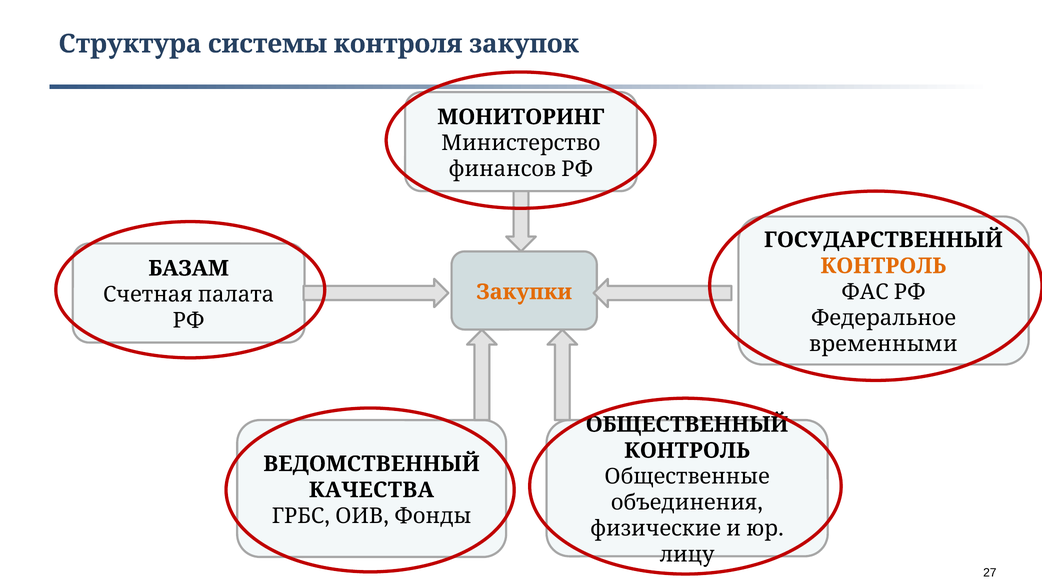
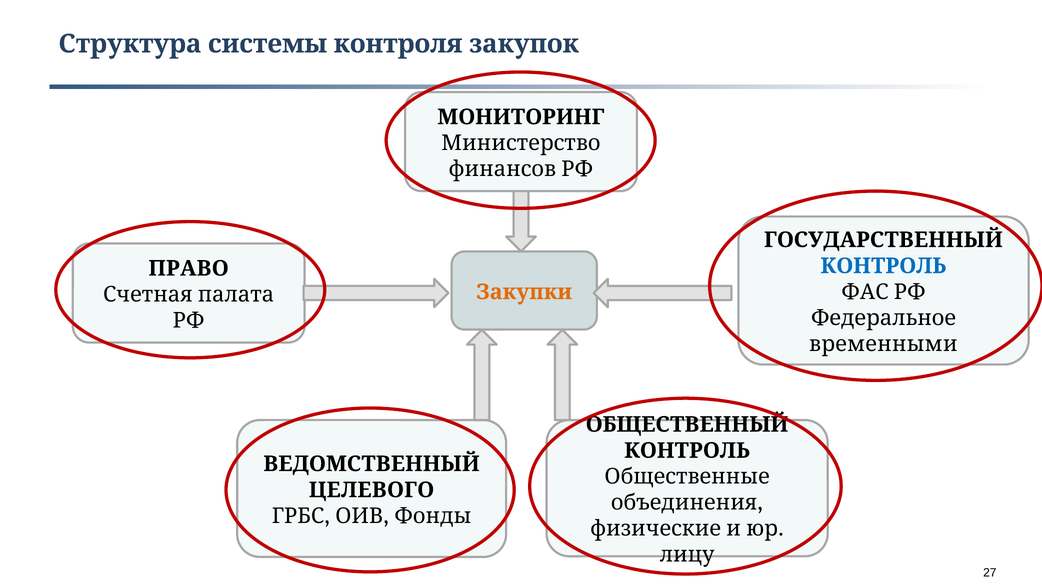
КОНТРОЛЬ colour: orange -> blue (883, 266)
БАЗАМ: БАЗАМ -> ПРАВО (189, 269)
КАЧЕСТВА: КАЧЕСТВА -> ЦЕЛЕВОГО (371, 490)
